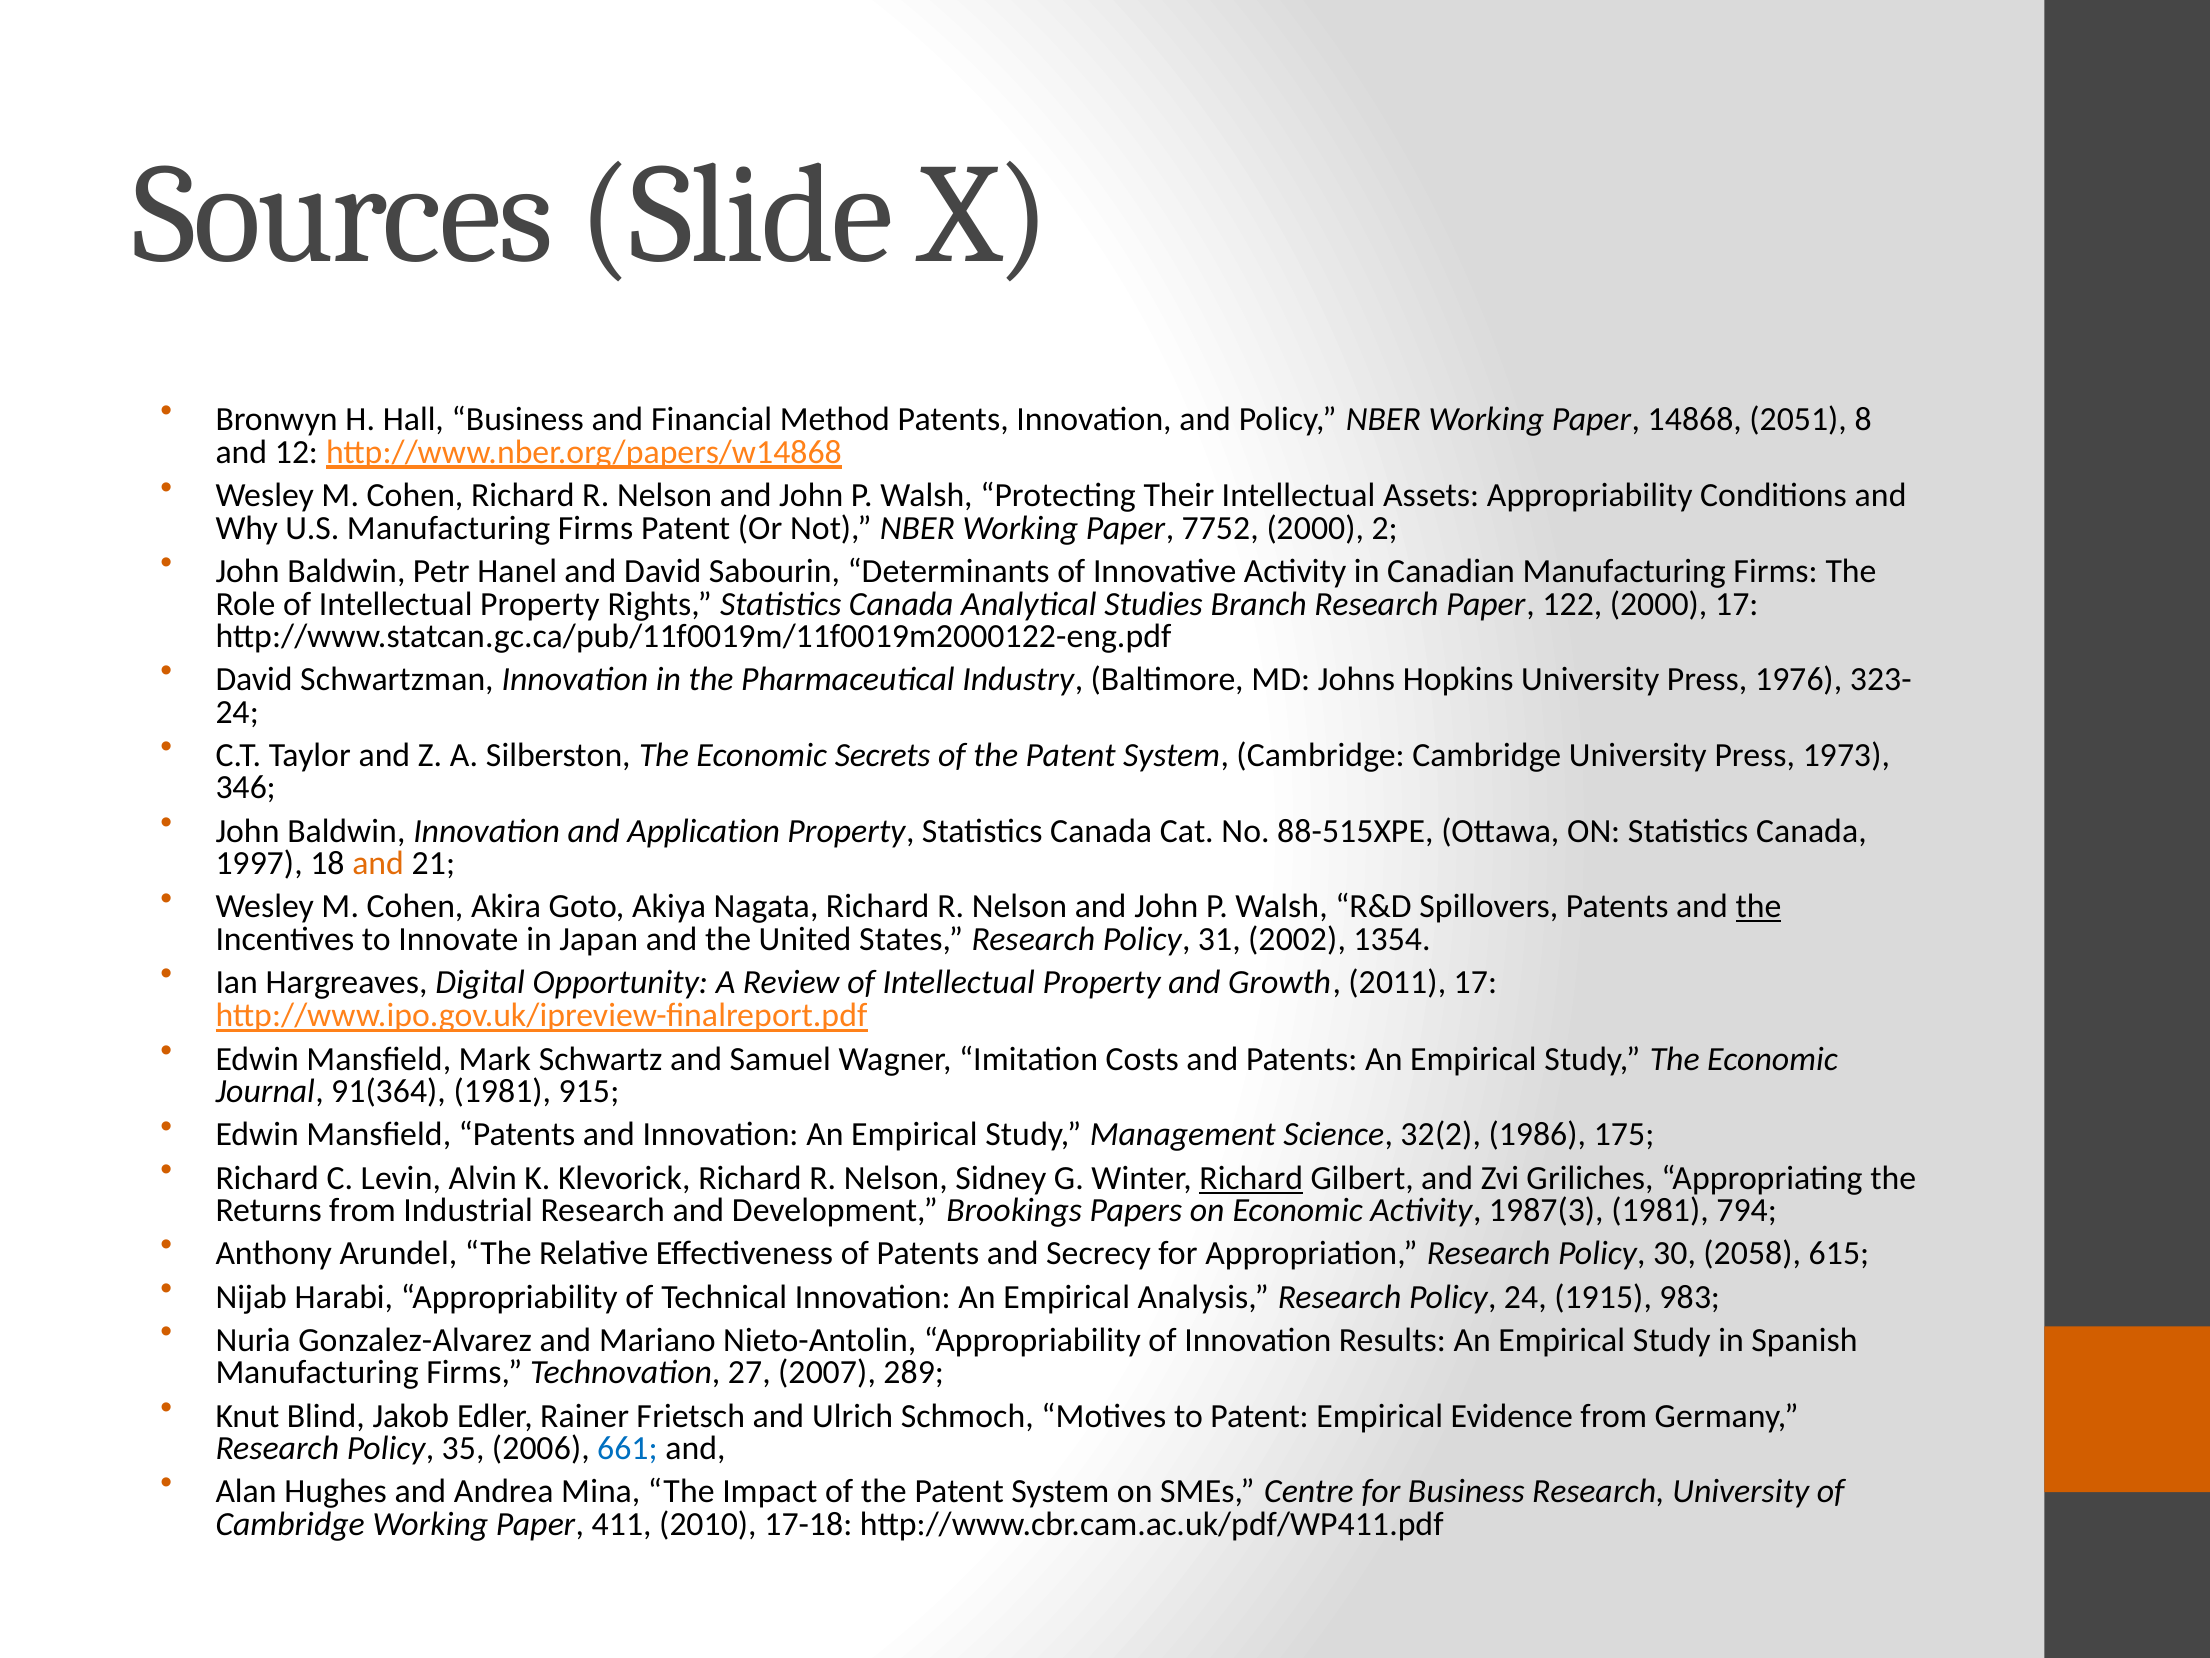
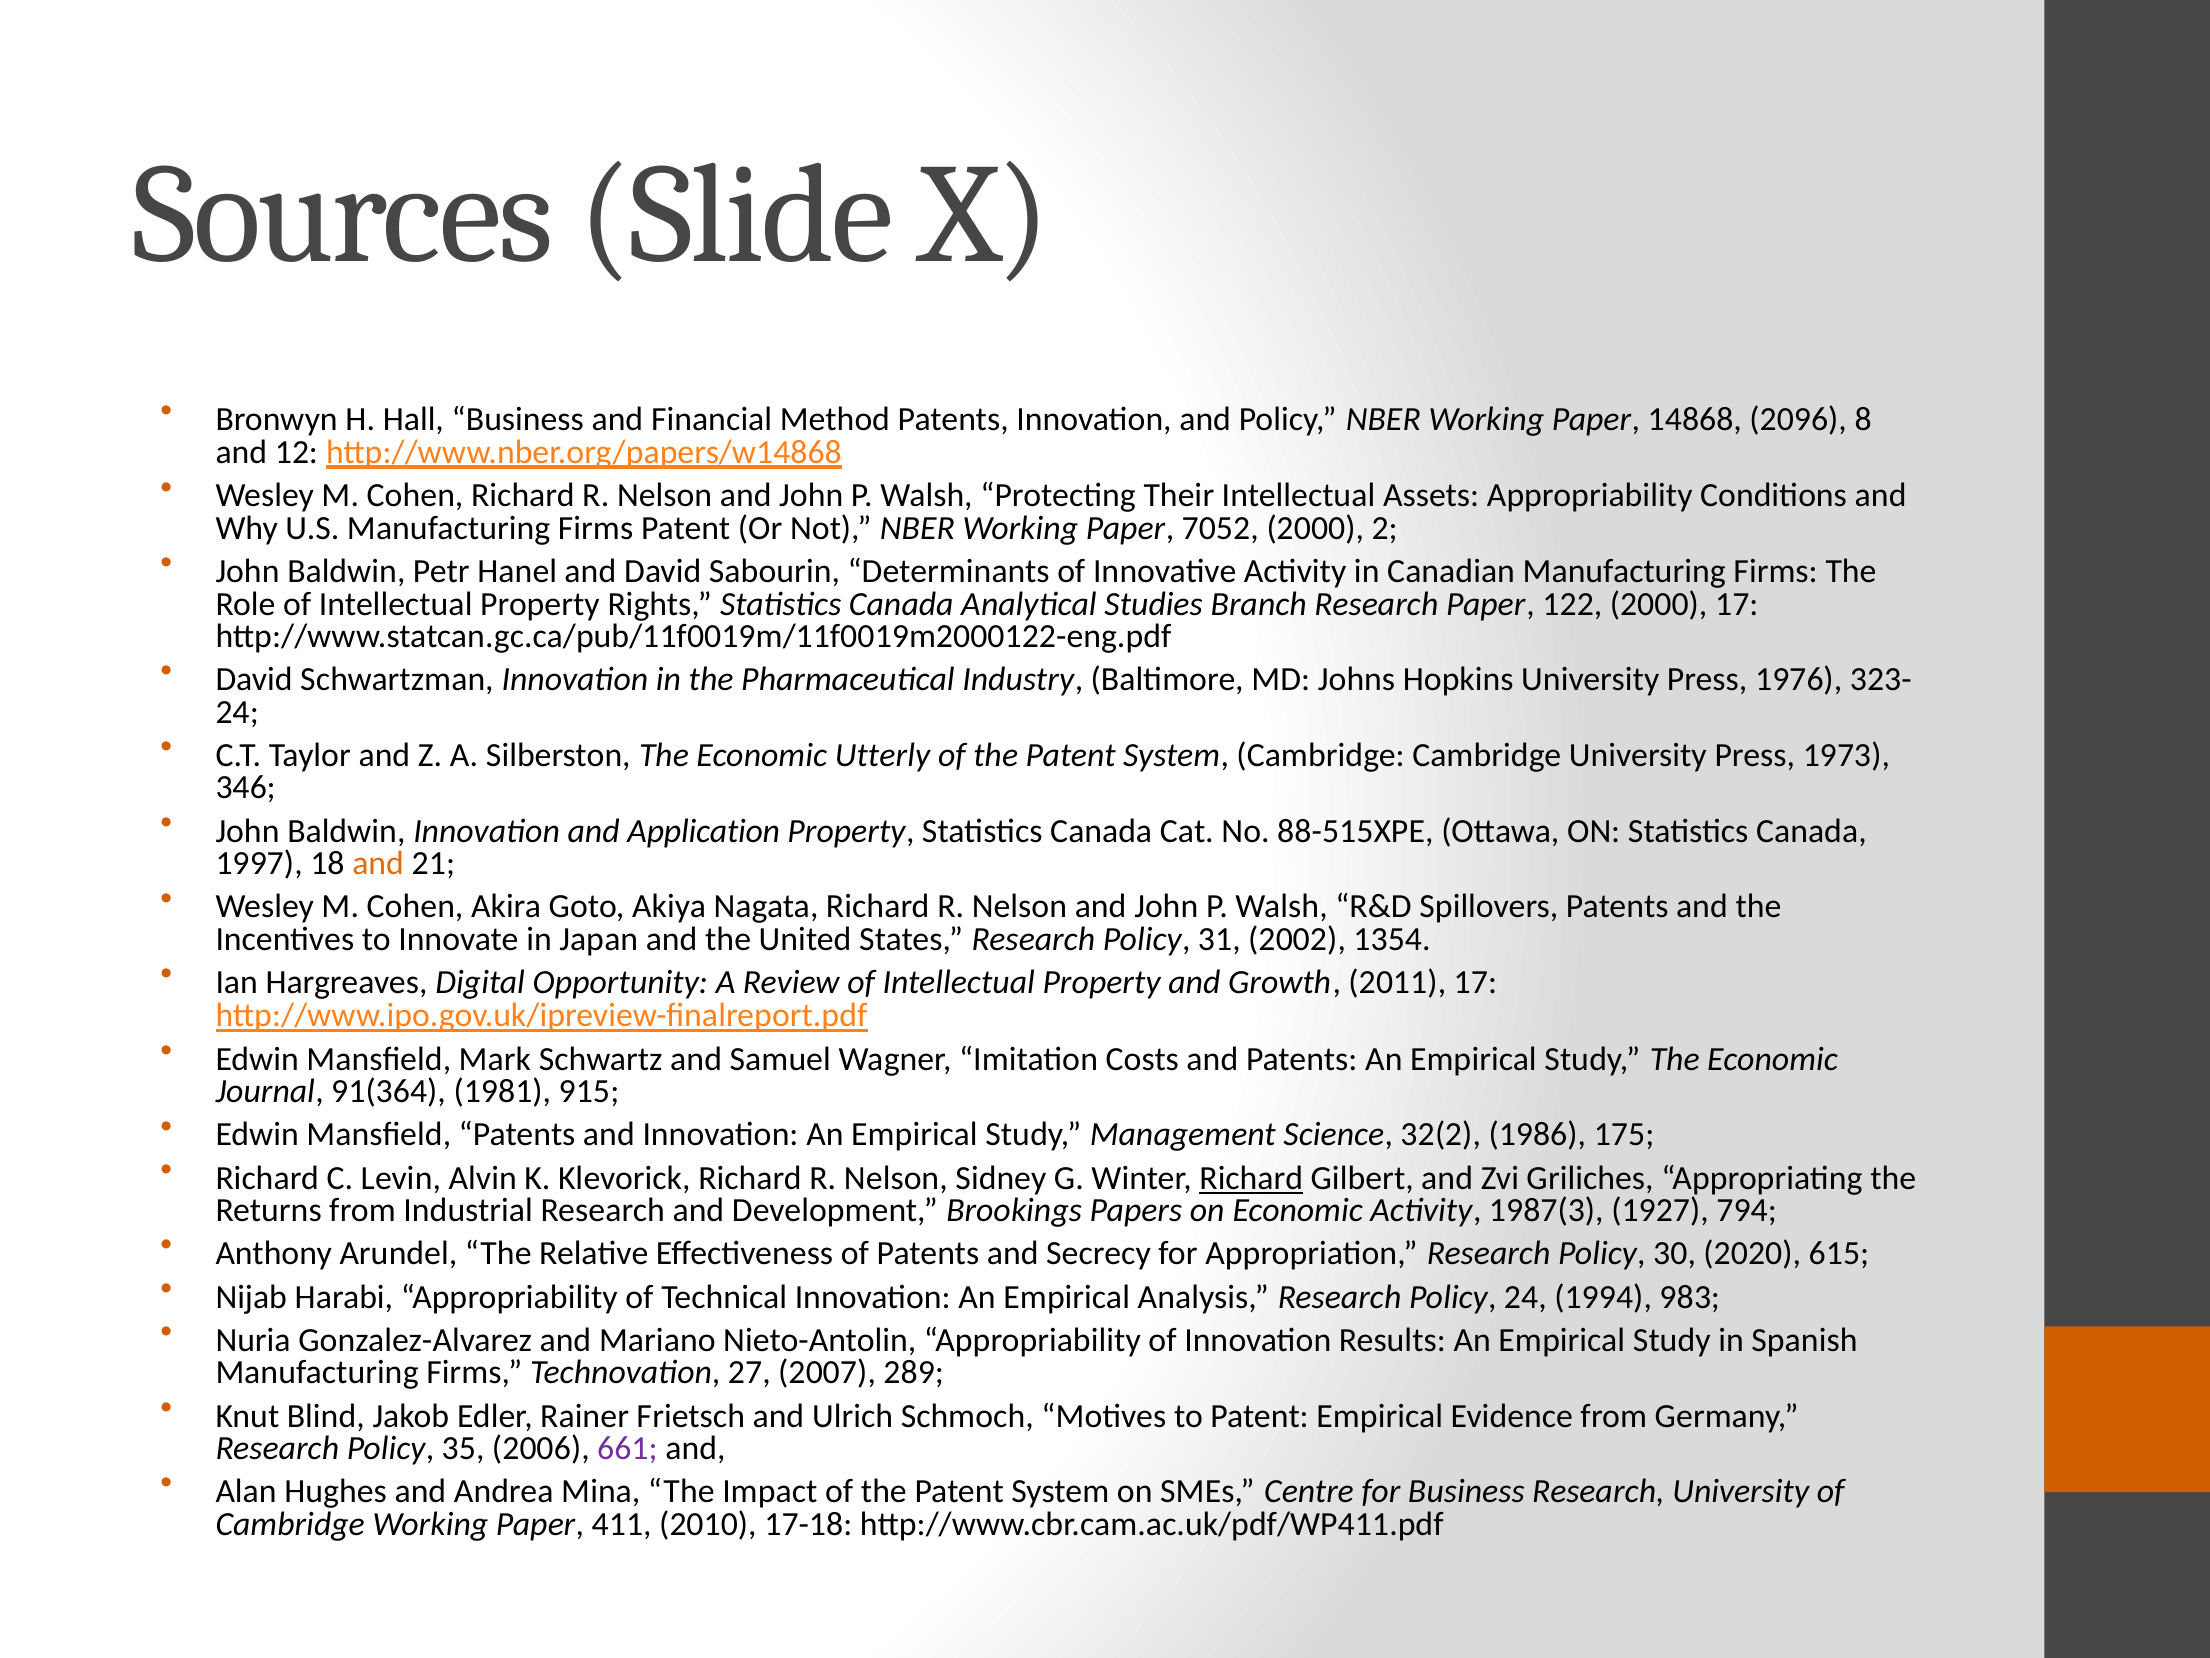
2051: 2051 -> 2096 (1798, 419)
7752: 7752 -> 7052 (1220, 528)
Secrets: Secrets -> Utterly (882, 755)
the underline: present -> none (1758, 907)
1987(3 1981: 1981 -> 1927 (1660, 1210)
2058: 2058 -> 2020 (1752, 1253)
1915: 1915 -> 1994 (1603, 1297)
661 colour: blue -> purple (627, 1448)
